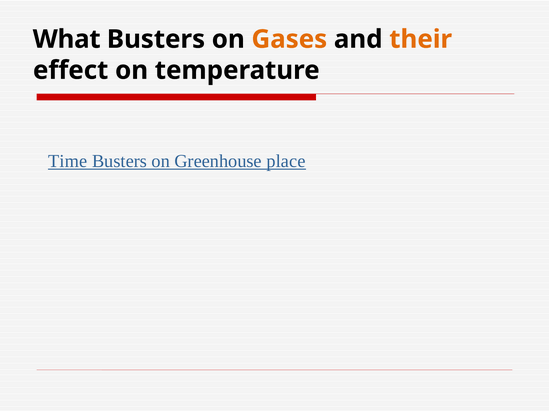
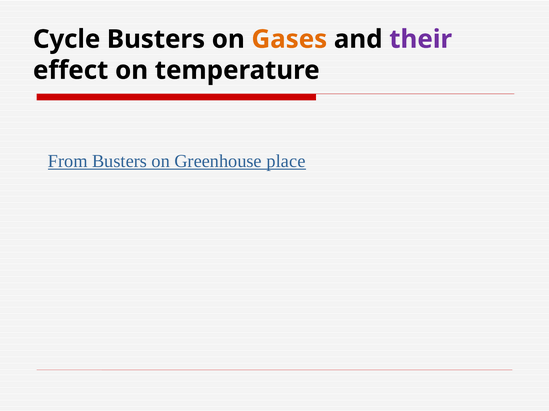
What: What -> Cycle (67, 39)
their colour: orange -> purple (421, 39)
Time: Time -> From (68, 161)
